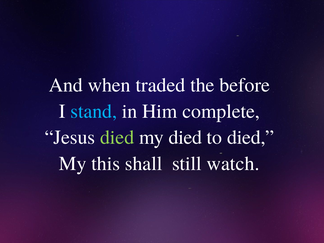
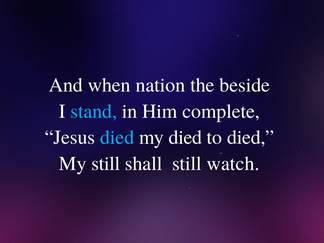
traded: traded -> nation (160, 85)
before: before -> beside (245, 85)
died colour: light green -> light blue (117, 137)
My this: this -> still (106, 164)
